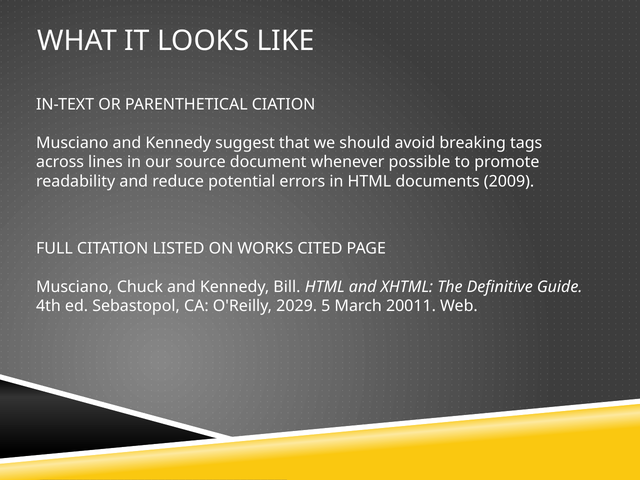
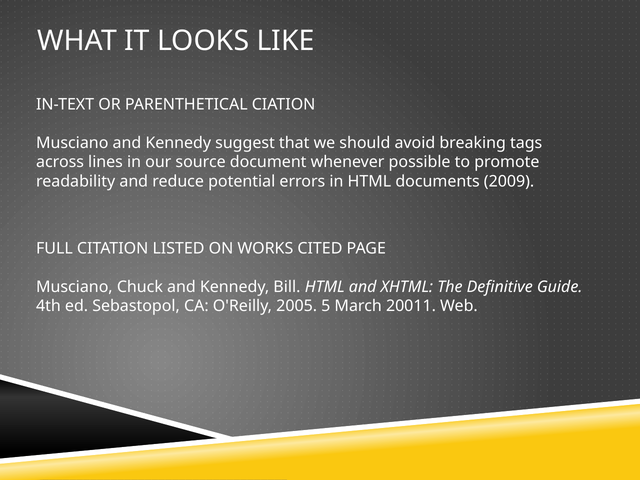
2029: 2029 -> 2005 (297, 306)
